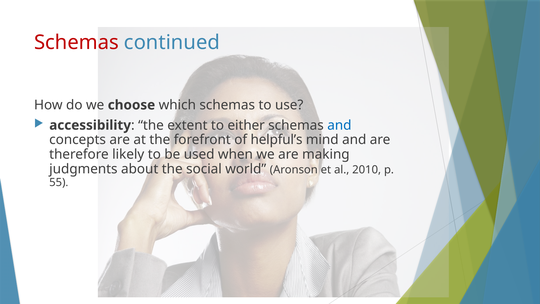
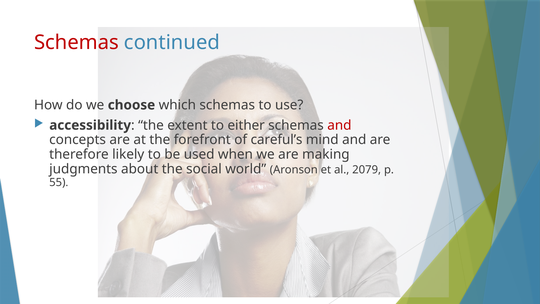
and colour: blue -> red (339, 125)
helpful’s: helpful’s -> careful’s (277, 140)
2010: 2010 -> 2079 (367, 170)
